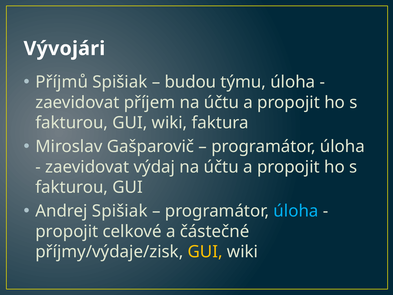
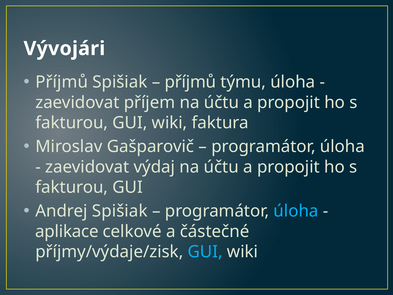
budou: budou -> příjmů (190, 82)
propojit: propojit -> aplikace (67, 231)
GUI colour: yellow -> light blue (205, 252)
